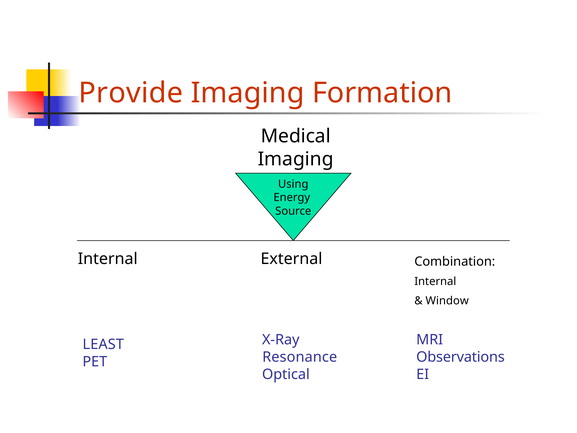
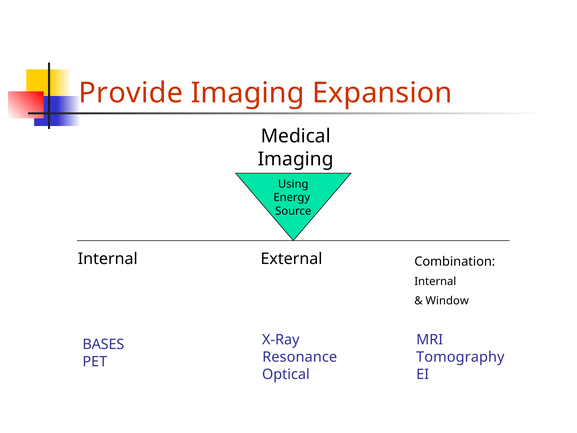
Formation: Formation -> Expansion (382, 93)
LEAST: LEAST -> BASES (103, 344)
Observations: Observations -> Tomography (460, 357)
